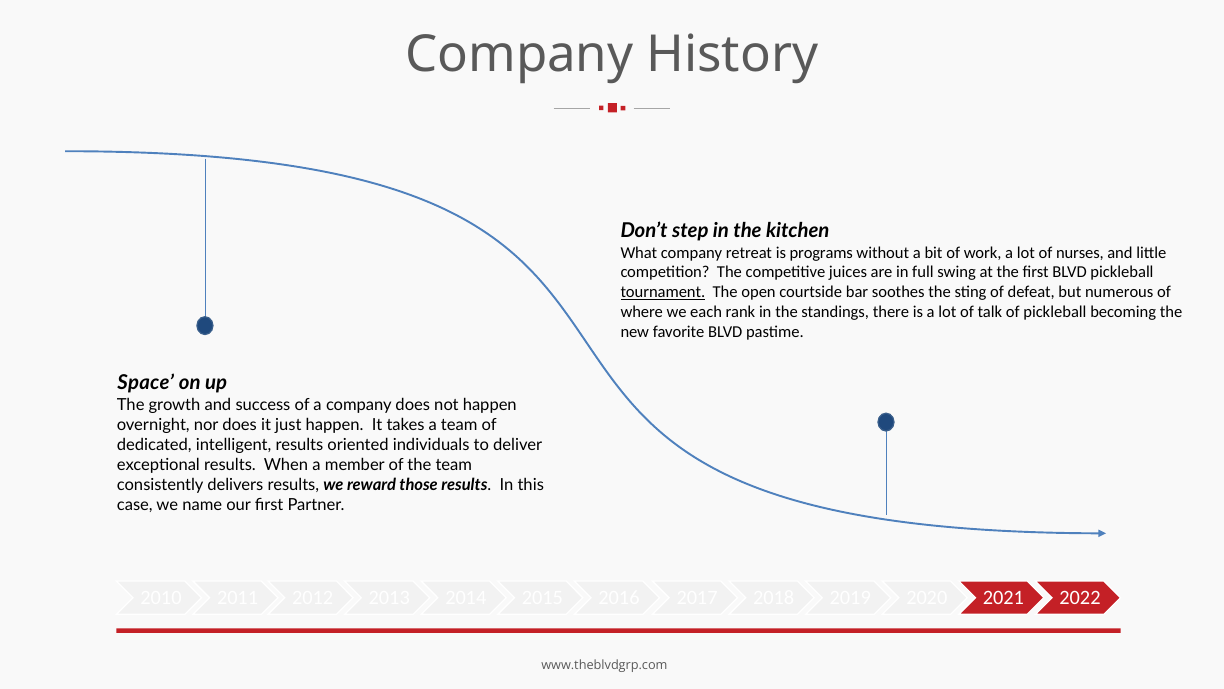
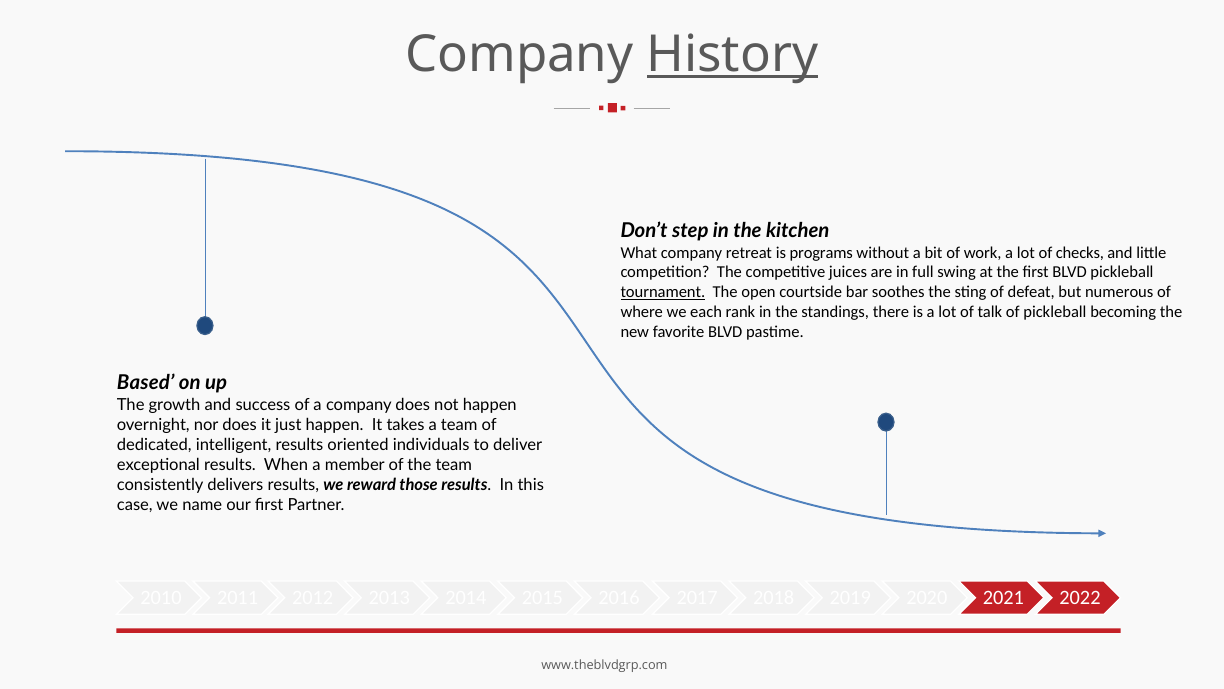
History underline: none -> present (732, 55)
nurses: nurses -> checks (1080, 252)
Space: Space -> Based (146, 383)
